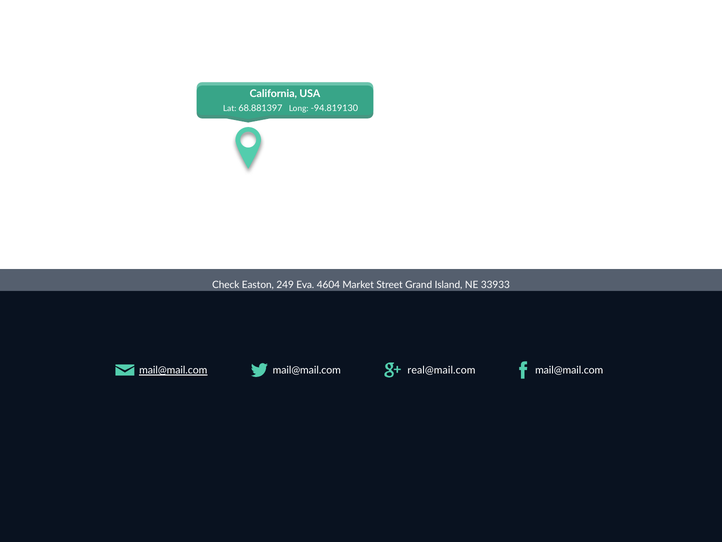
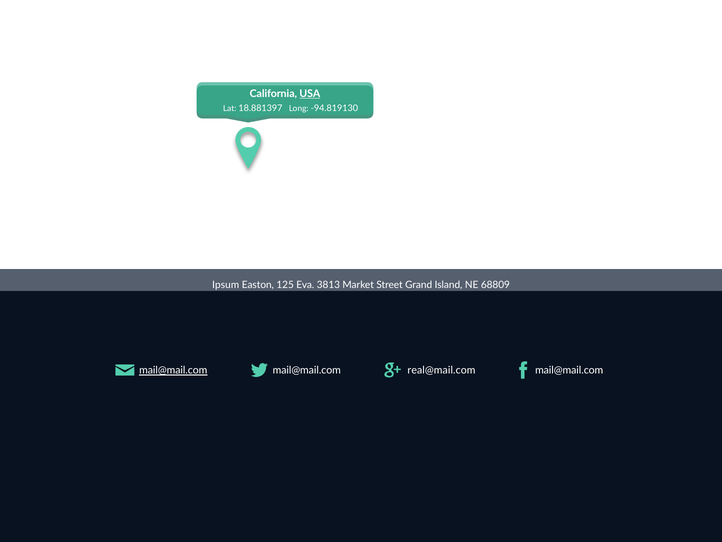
USA underline: none -> present (310, 94)
68.881397: 68.881397 -> 18.881397 (260, 108)
Check: Check -> Ipsum (226, 285)
249: 249 -> 125 (285, 285)
4604: 4604 -> 3813 (328, 285)
33933: 33933 -> 68809 (495, 285)
